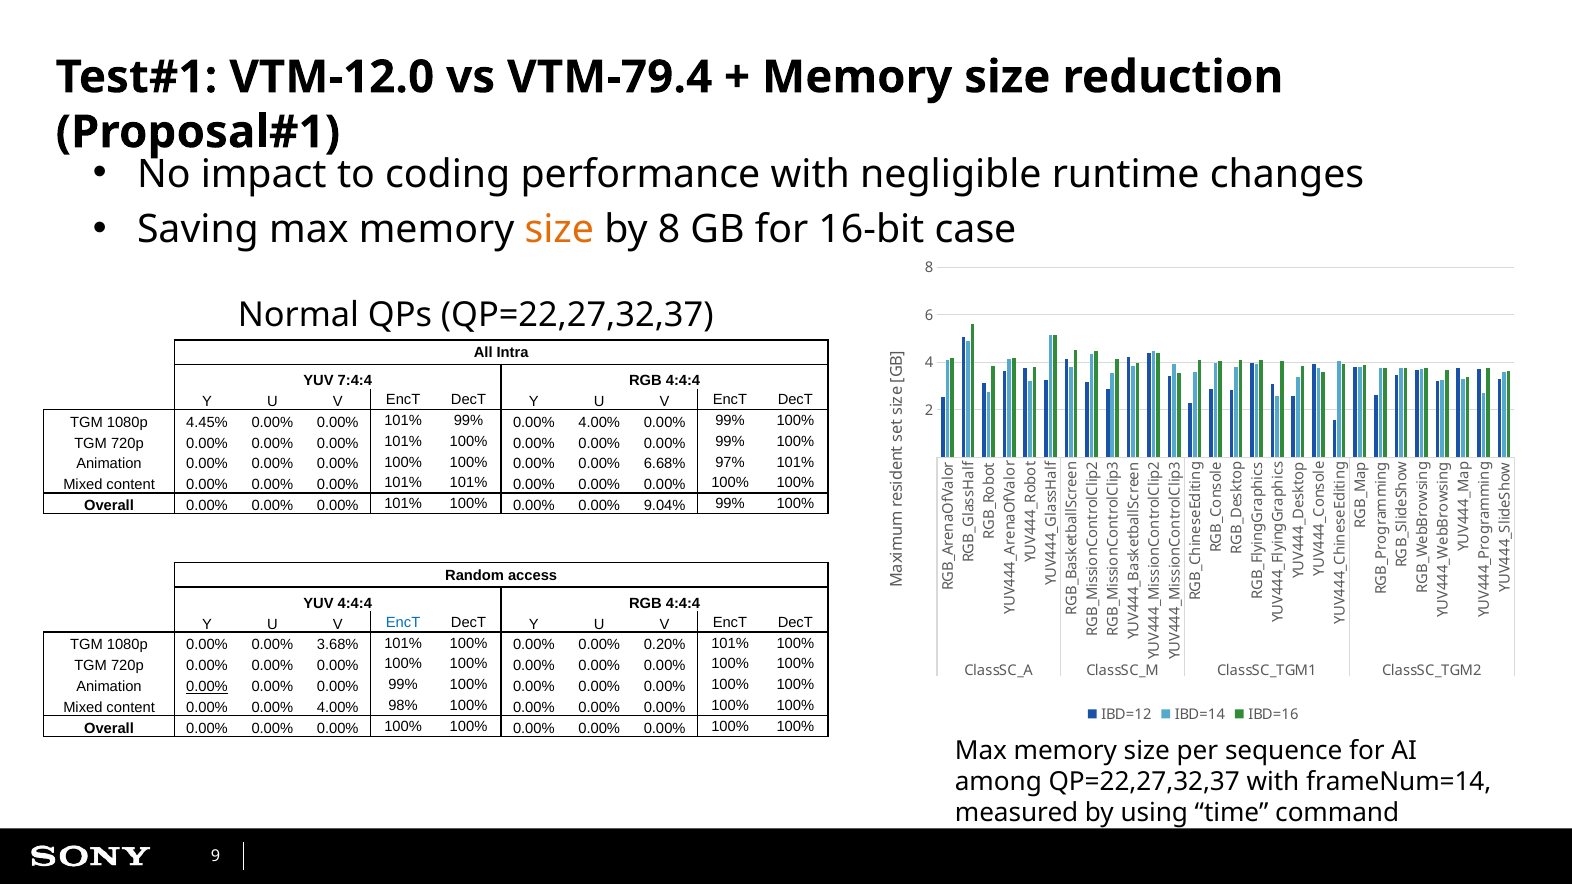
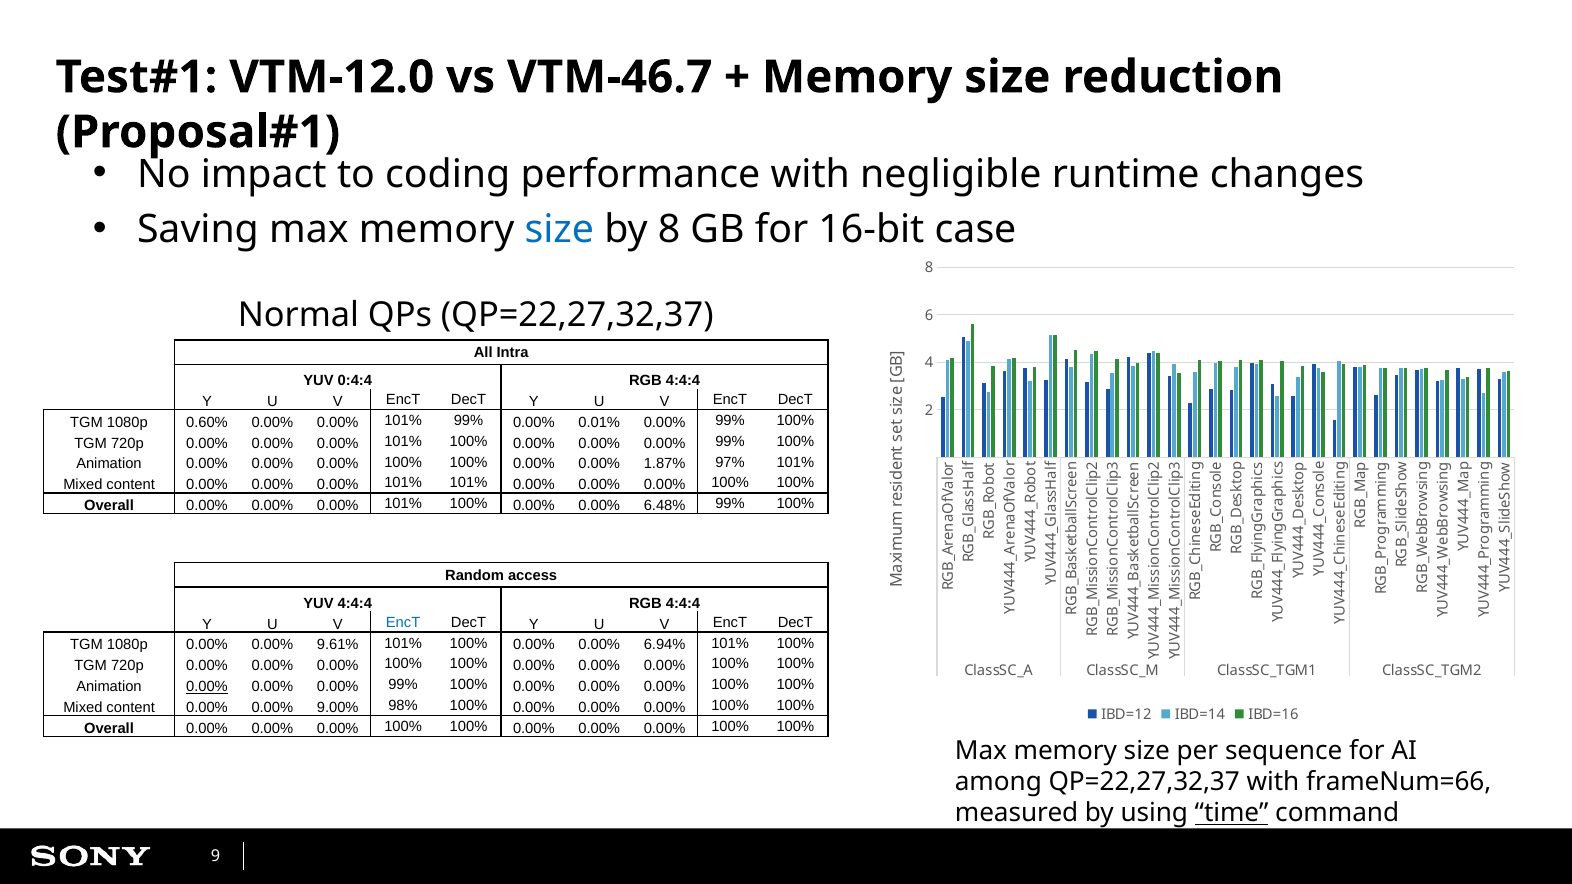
VTM-79.4: VTM-79.4 -> VTM-46.7 (610, 77)
size colour: orange -> blue (559, 230)
7:4:4: 7:4:4 -> 0:4:4 (355, 381)
4.45%: 4.45% -> 0.60% (207, 422)
99% 0.00% 4.00%: 4.00% -> 0.01% (599, 422)
6.68%: 6.68% -> 1.87% (665, 464)
9.04%: 9.04% -> 6.48% (665, 505)
3.68%: 3.68% -> 9.61% (338, 645)
0.20%: 0.20% -> 6.94% (665, 645)
0.00% 0.00% 4.00%: 4.00% -> 9.00% (338, 707)
frameNum=14: frameNum=14 -> frameNum=66 (1399, 781)
time underline: none -> present (1232, 813)
